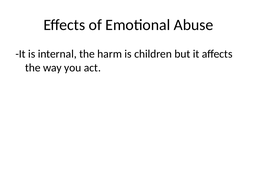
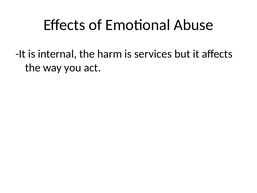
children: children -> services (153, 54)
